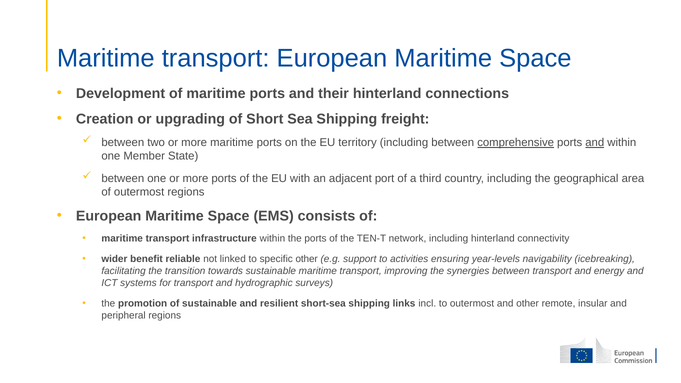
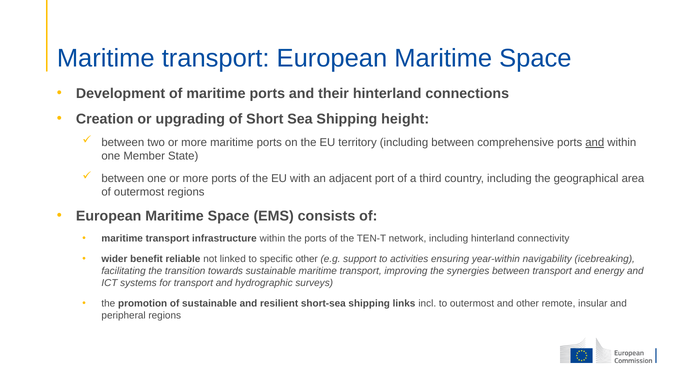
freight: freight -> height (405, 119)
comprehensive underline: present -> none (516, 143)
year-levels: year-levels -> year-within (496, 259)
